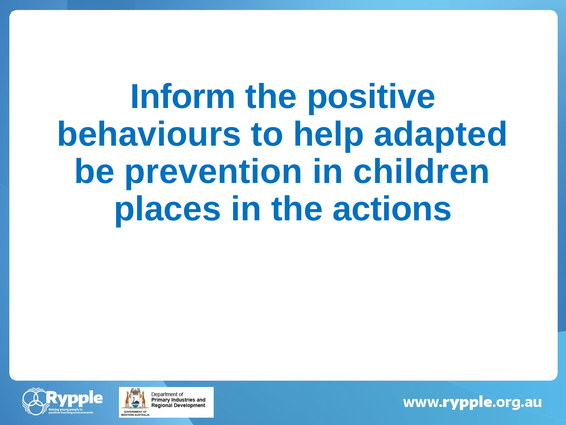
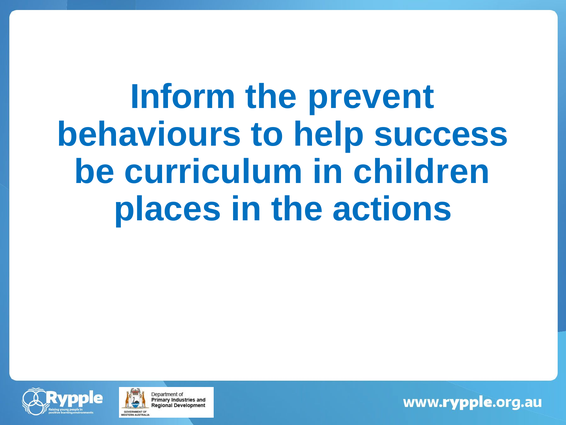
positive: positive -> prevent (371, 97)
adapted: adapted -> success (441, 134)
prevention: prevention -> curriculum (214, 172)
